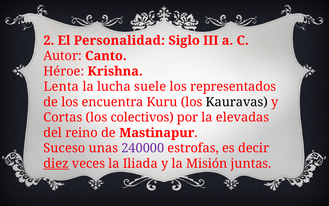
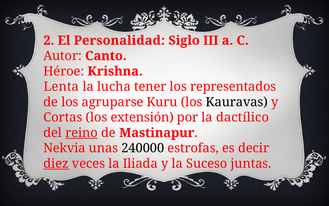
suele: suele -> tener (150, 87)
encuentra: encuentra -> agruparse (113, 102)
colectivos: colectivos -> extensión (142, 117)
elevadas: elevadas -> dactílico (243, 117)
reino underline: none -> present (82, 133)
Suceso: Suceso -> Nekvia (64, 148)
240000 colour: purple -> black (143, 148)
Misión: Misión -> Suceso (207, 163)
